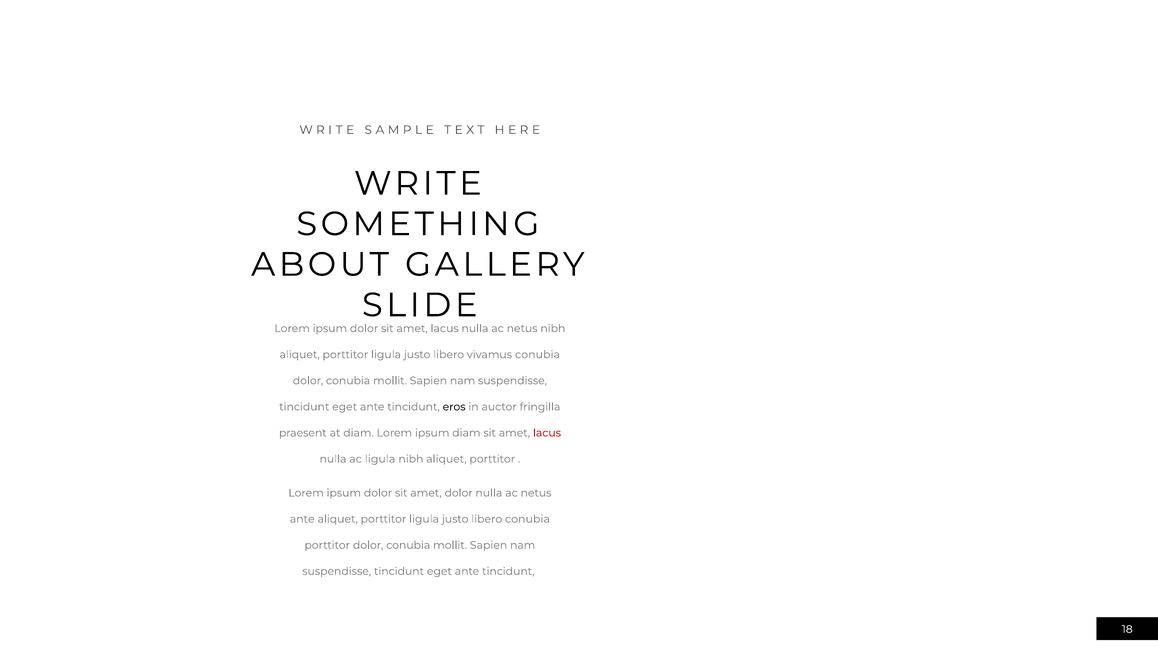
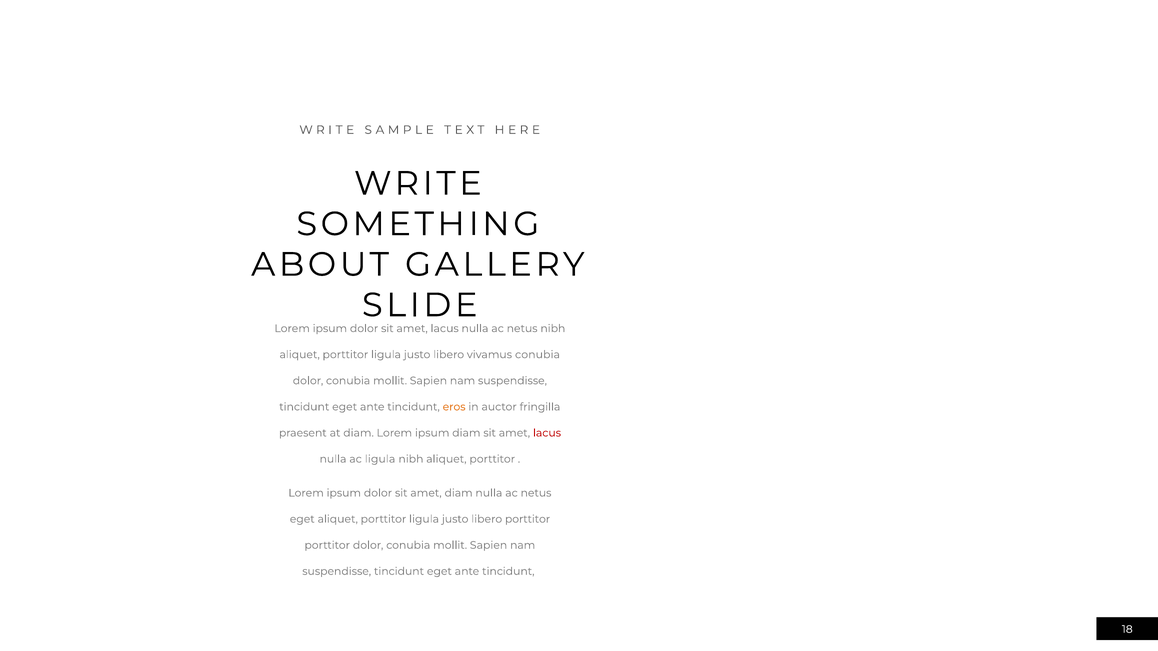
eros colour: black -> orange (454, 407)
amet dolor: dolor -> diam (459, 493)
ante: ante -> eget (302, 519)
libero conubia: conubia -> porttitor (528, 519)
